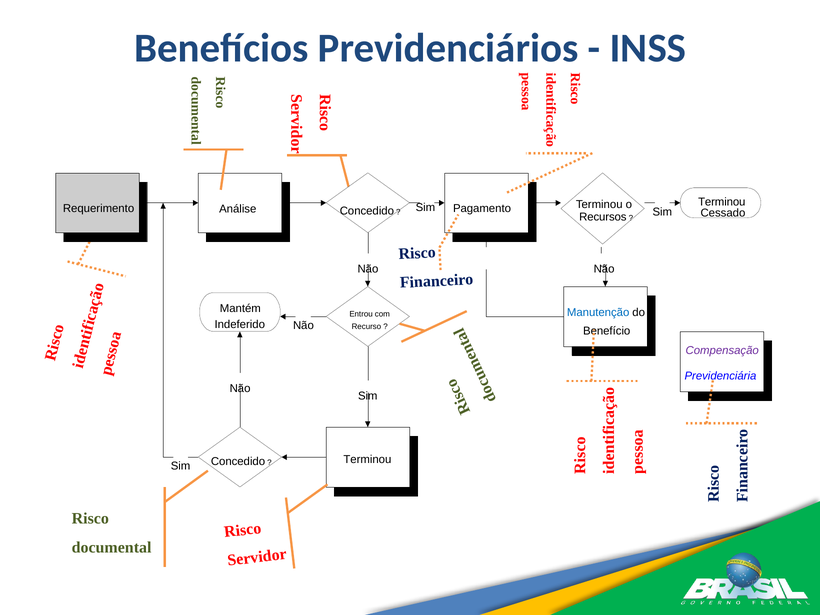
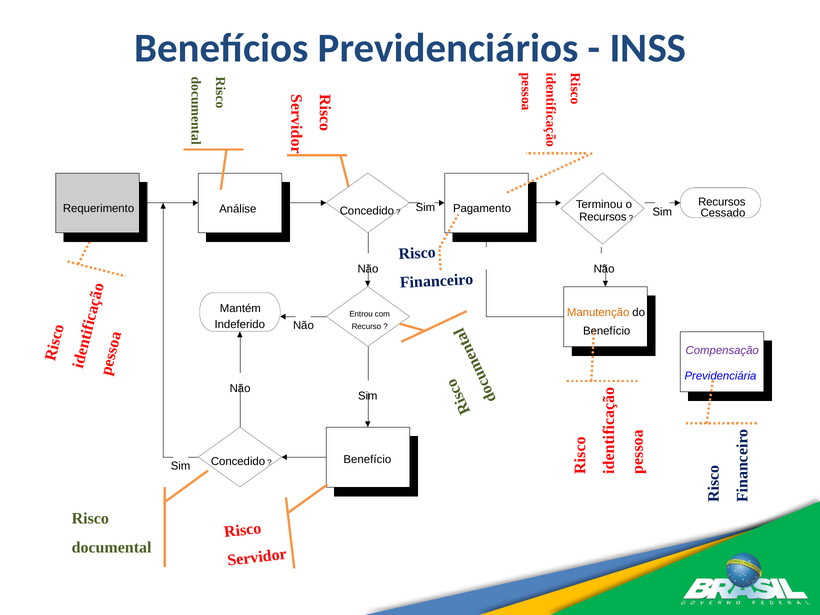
Terminou: Terminou -> Recursos (722, 202)
Manutenção colour: blue -> orange (598, 313)
Terminou: Terminou -> Benefício (367, 460)
